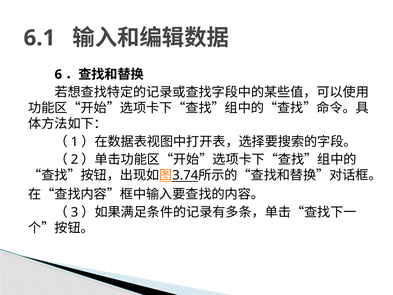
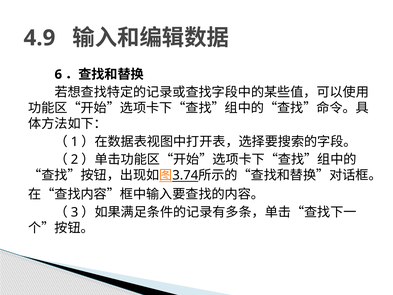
6.1: 6.1 -> 4.9 (39, 38)
